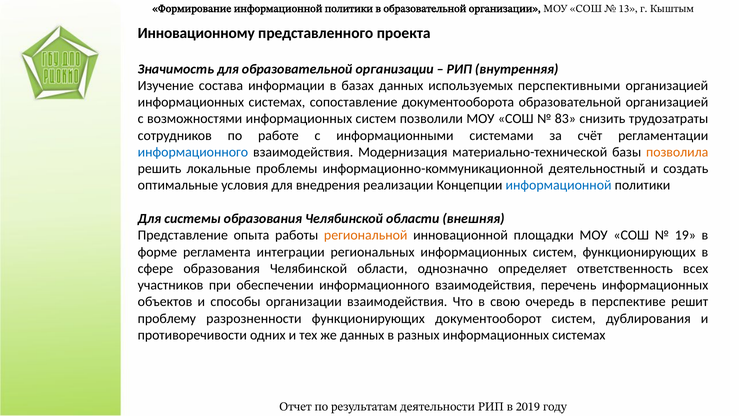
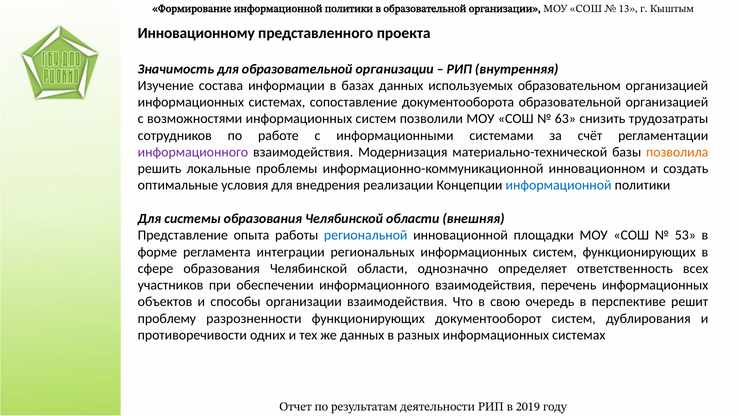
перспективными: перспективными -> образовательном (569, 86)
83: 83 -> 63 (565, 119)
информационного colour: blue -> purple (193, 152)
деятельностный: деятельностный -> инновационном (597, 169)
региональной colour: orange -> blue (366, 235)
19: 19 -> 53 (685, 235)
